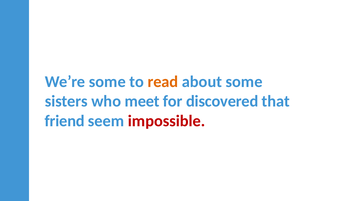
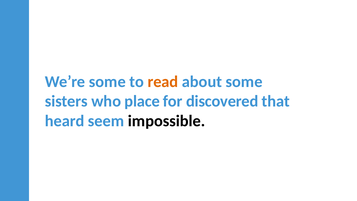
meet: meet -> place (142, 101)
friend: friend -> heard (65, 121)
impossible colour: red -> black (167, 121)
